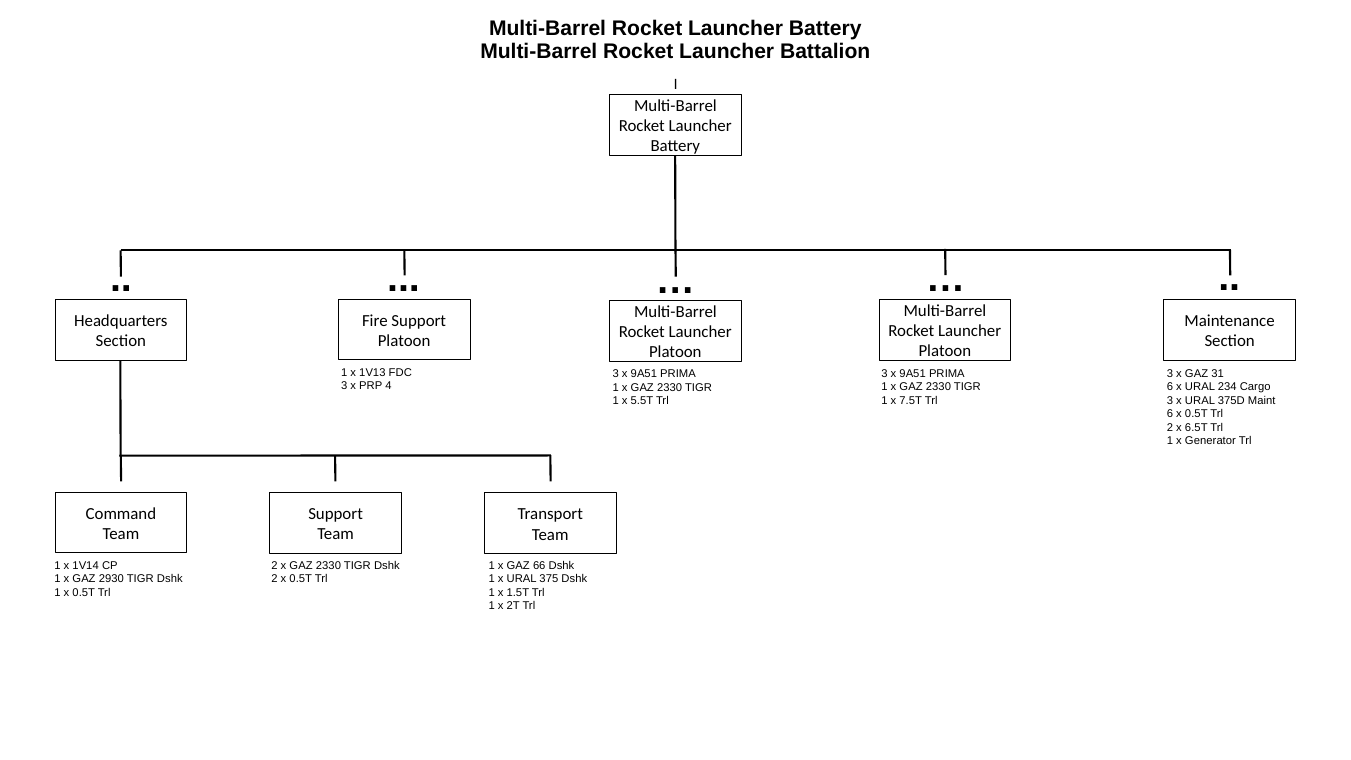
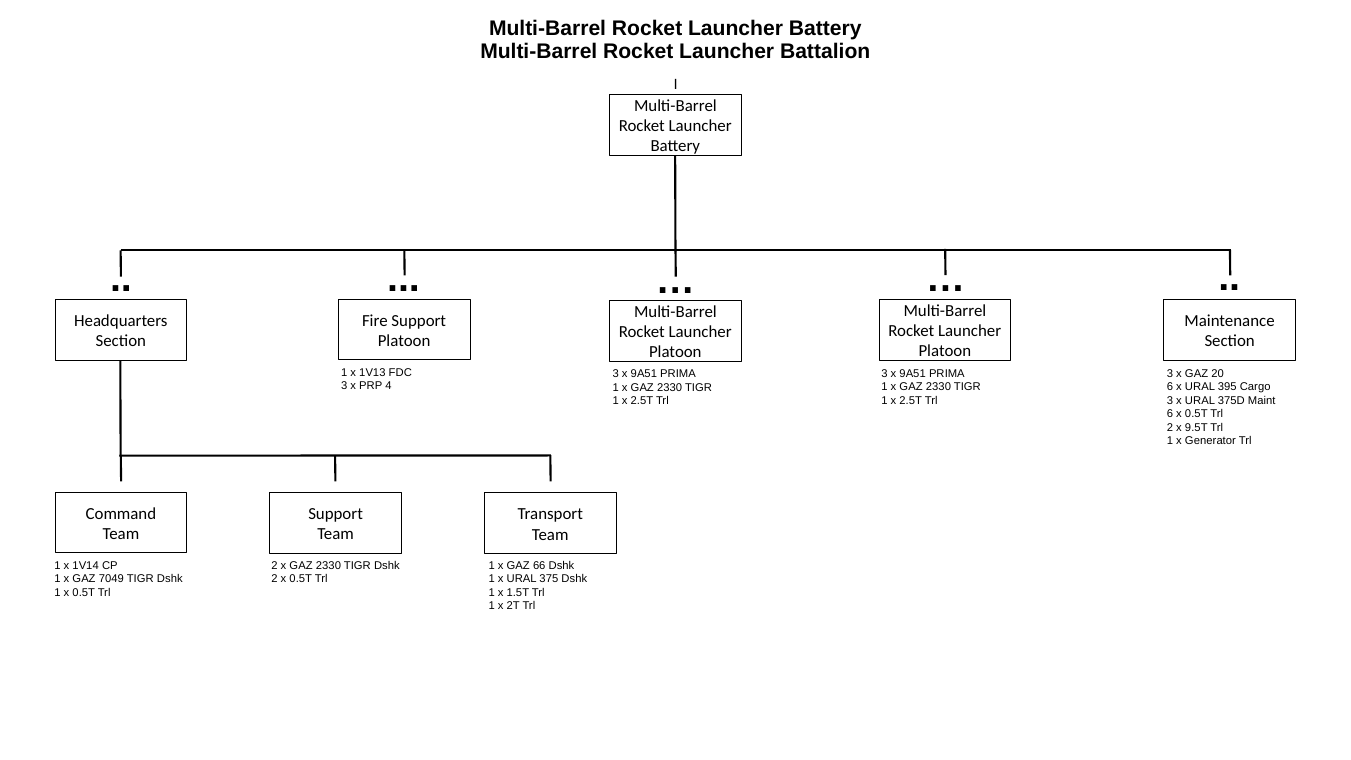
31: 31 -> 20 (1218, 373)
234: 234 -> 395 (1227, 387)
7.5T: 7.5T -> 2.5T (911, 400)
5.5T: 5.5T -> 2.5T (642, 401)
6.5T: 6.5T -> 9.5T (1196, 427)
2930: 2930 -> 7049 (111, 579)
